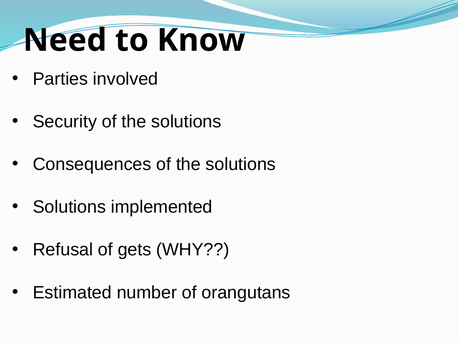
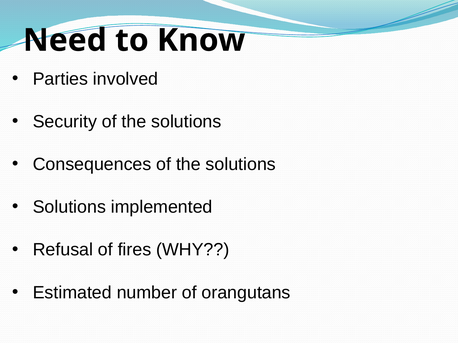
gets: gets -> fires (134, 250)
